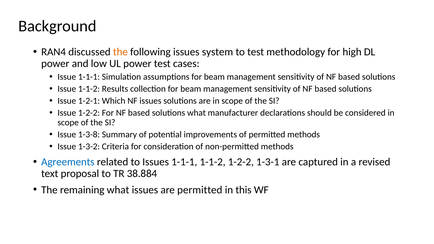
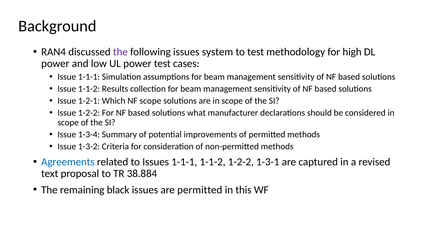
the colour: orange -> purple (120, 52)
NF issues: issues -> scope (150, 101)
1-3-8: 1-3-8 -> 1-3-4 (89, 135)
remaining what: what -> black (118, 190)
